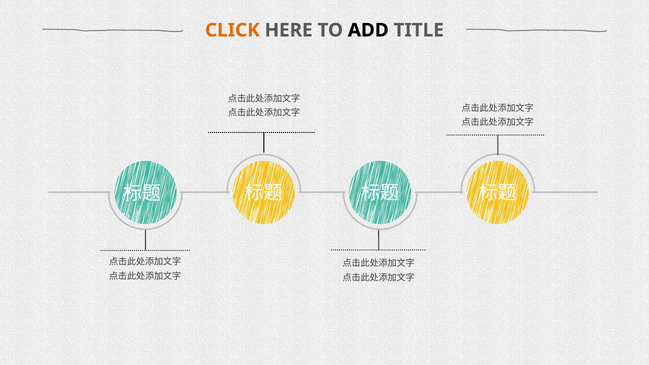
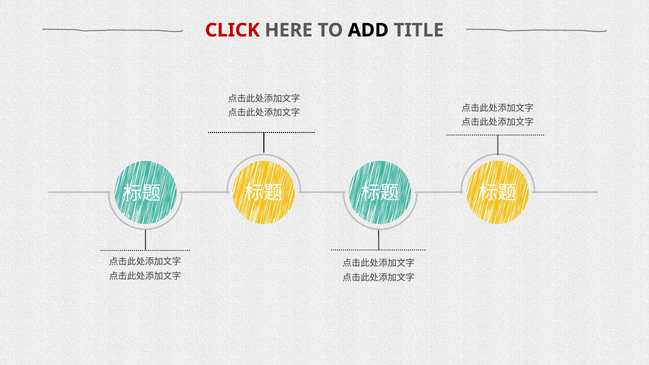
CLICK colour: orange -> red (232, 30)
